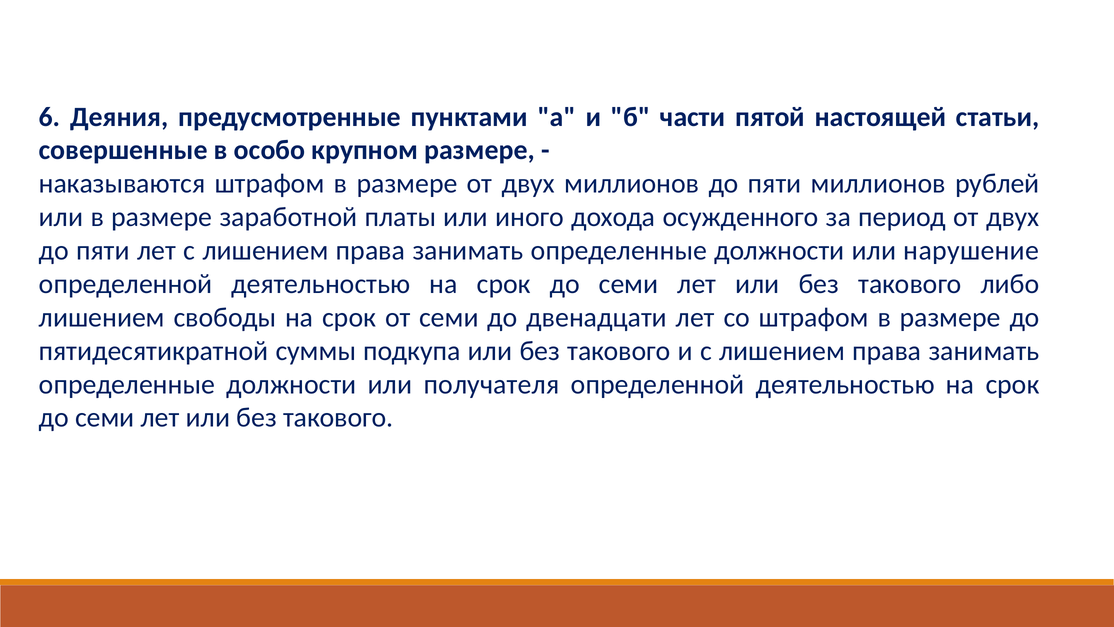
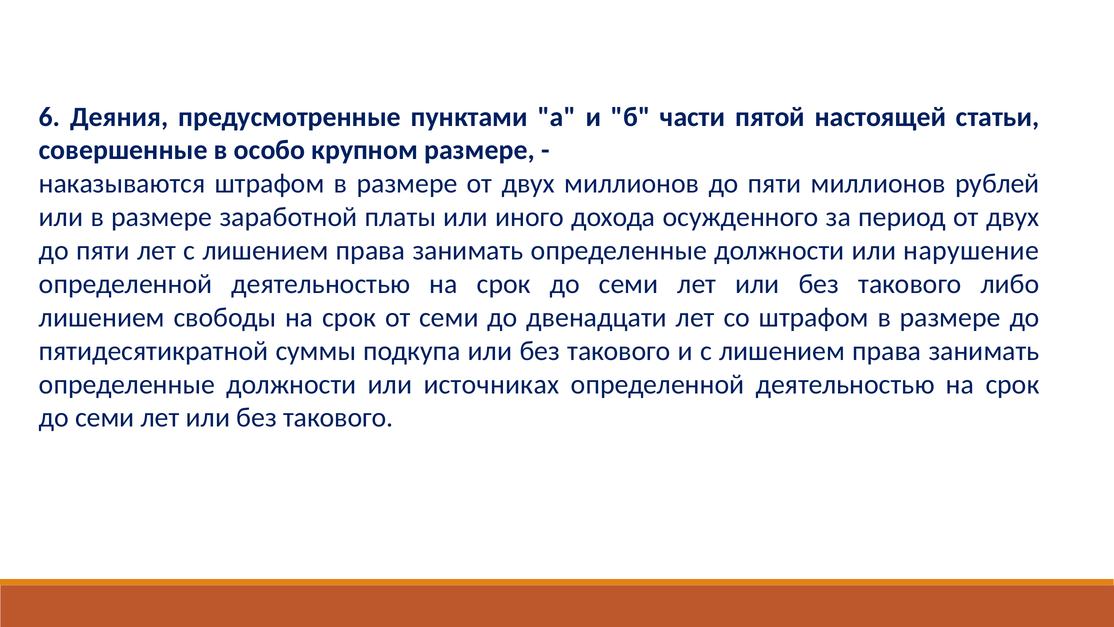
получателя: получателя -> источниках (491, 384)
